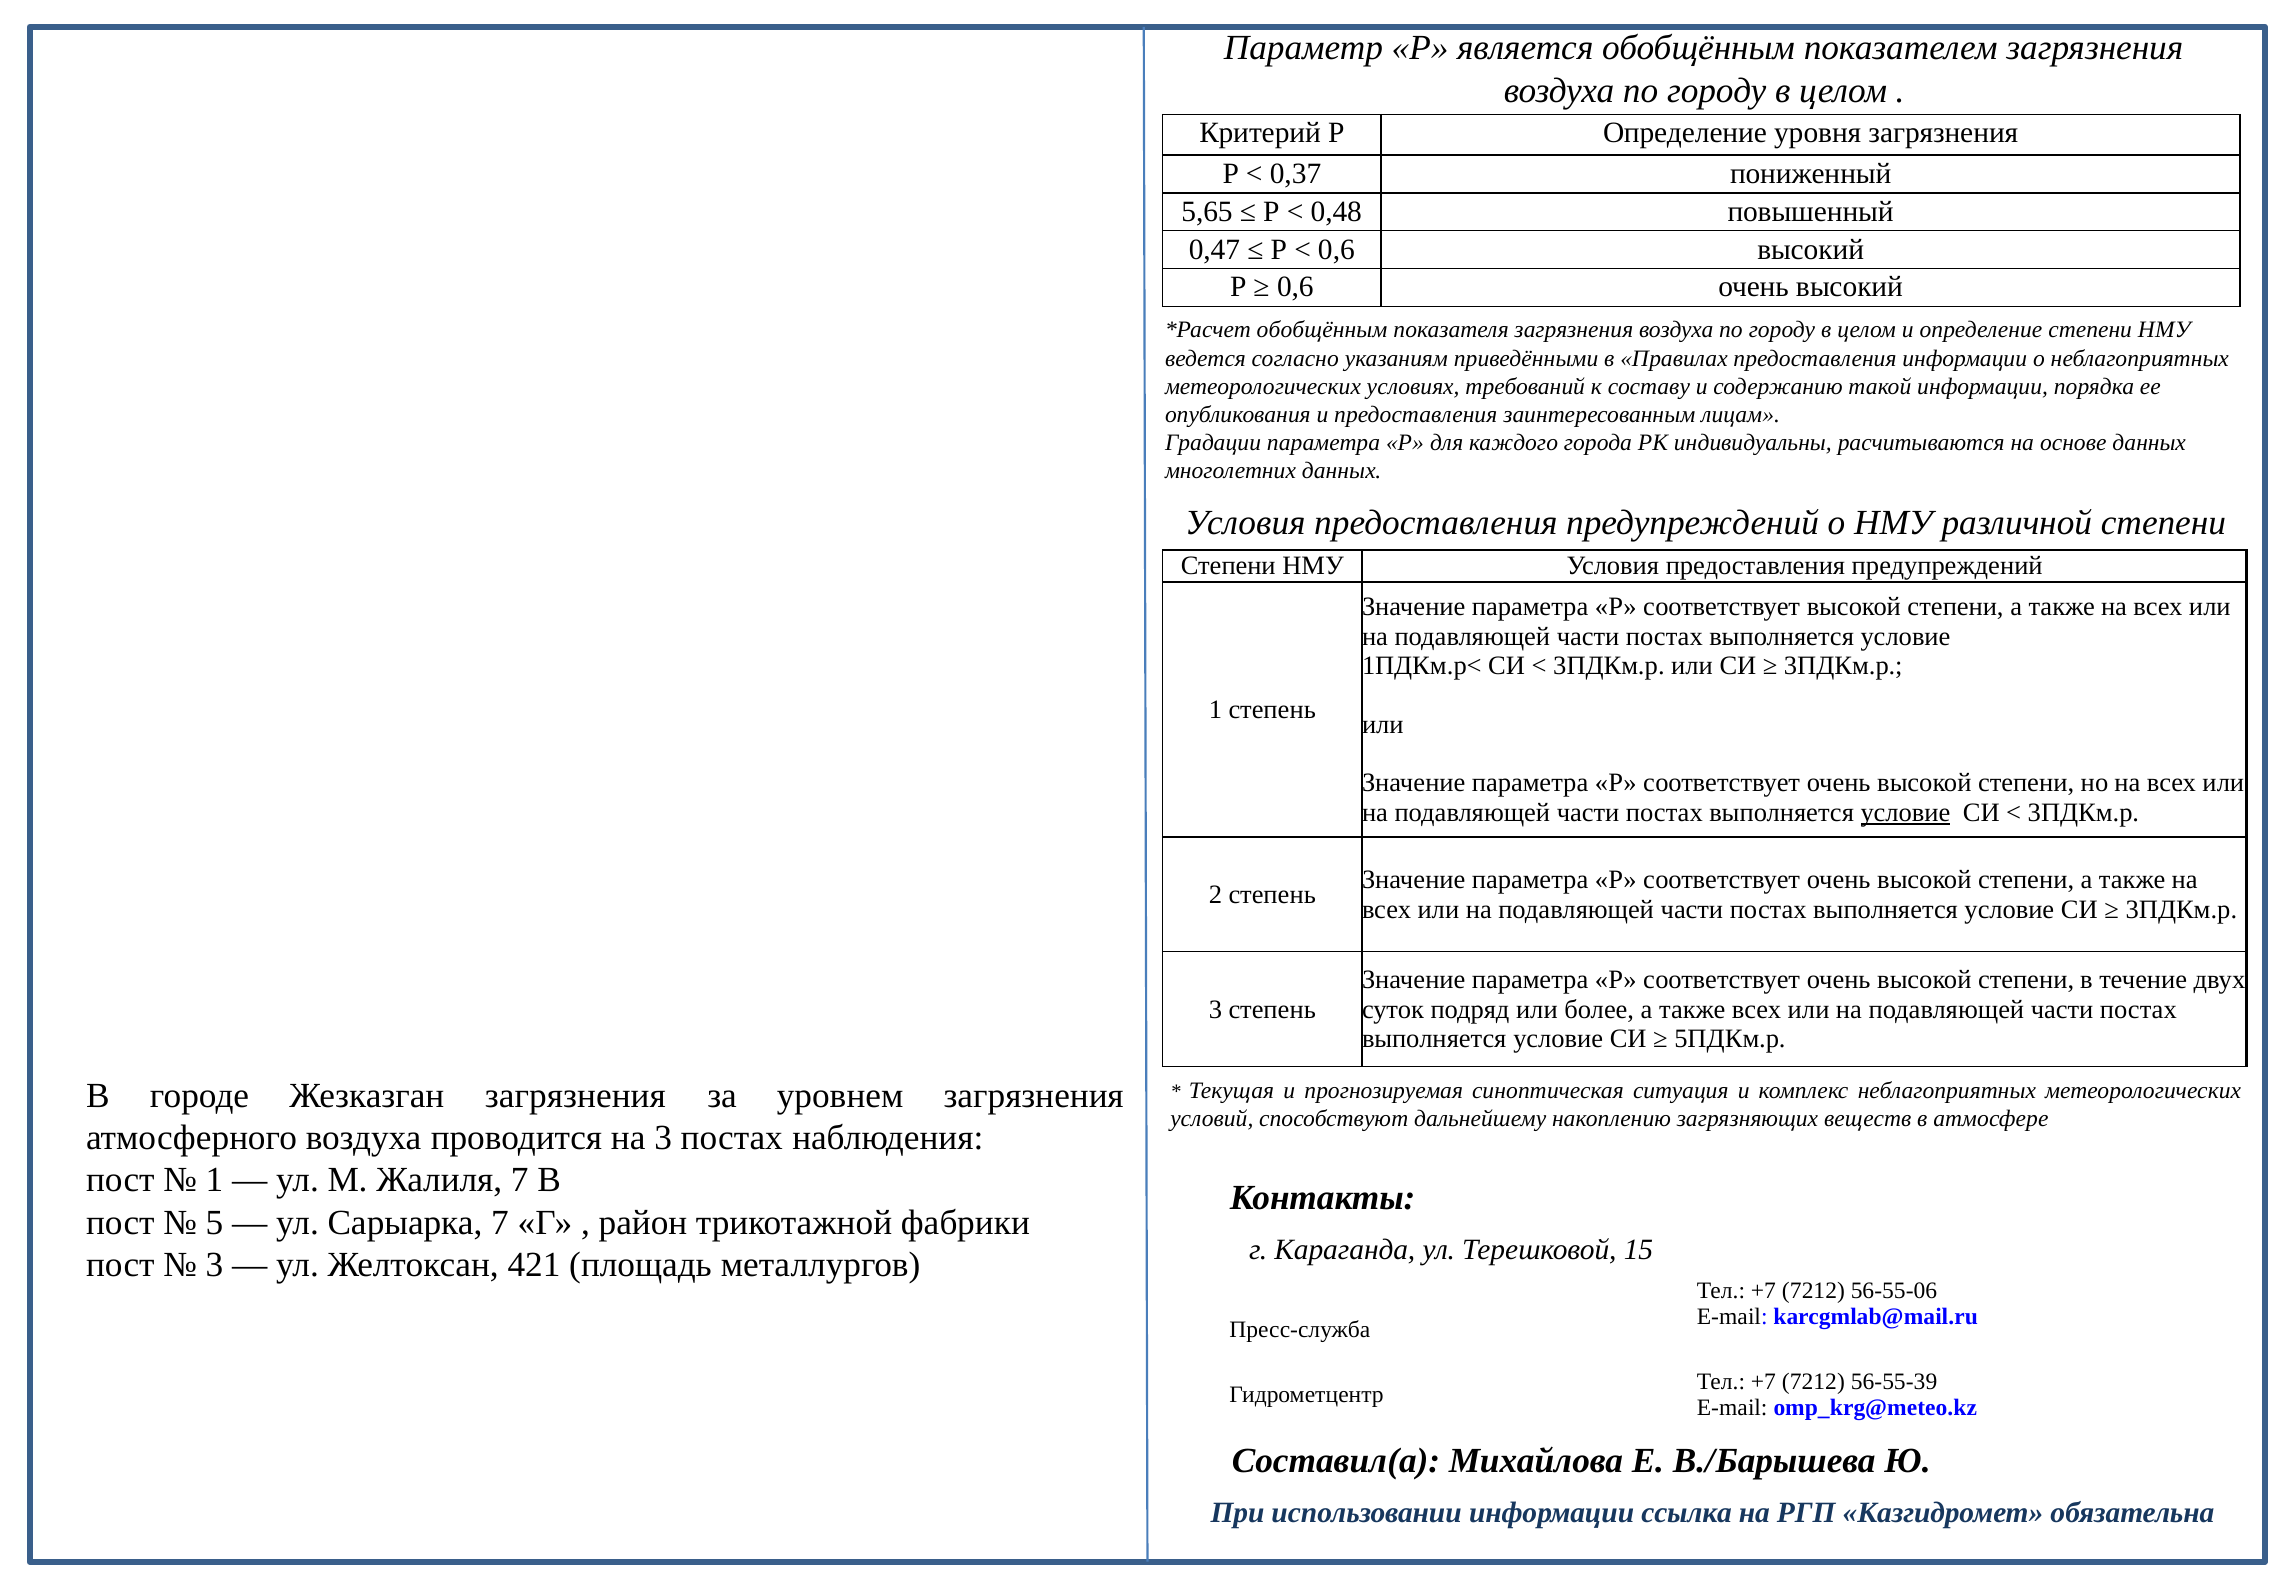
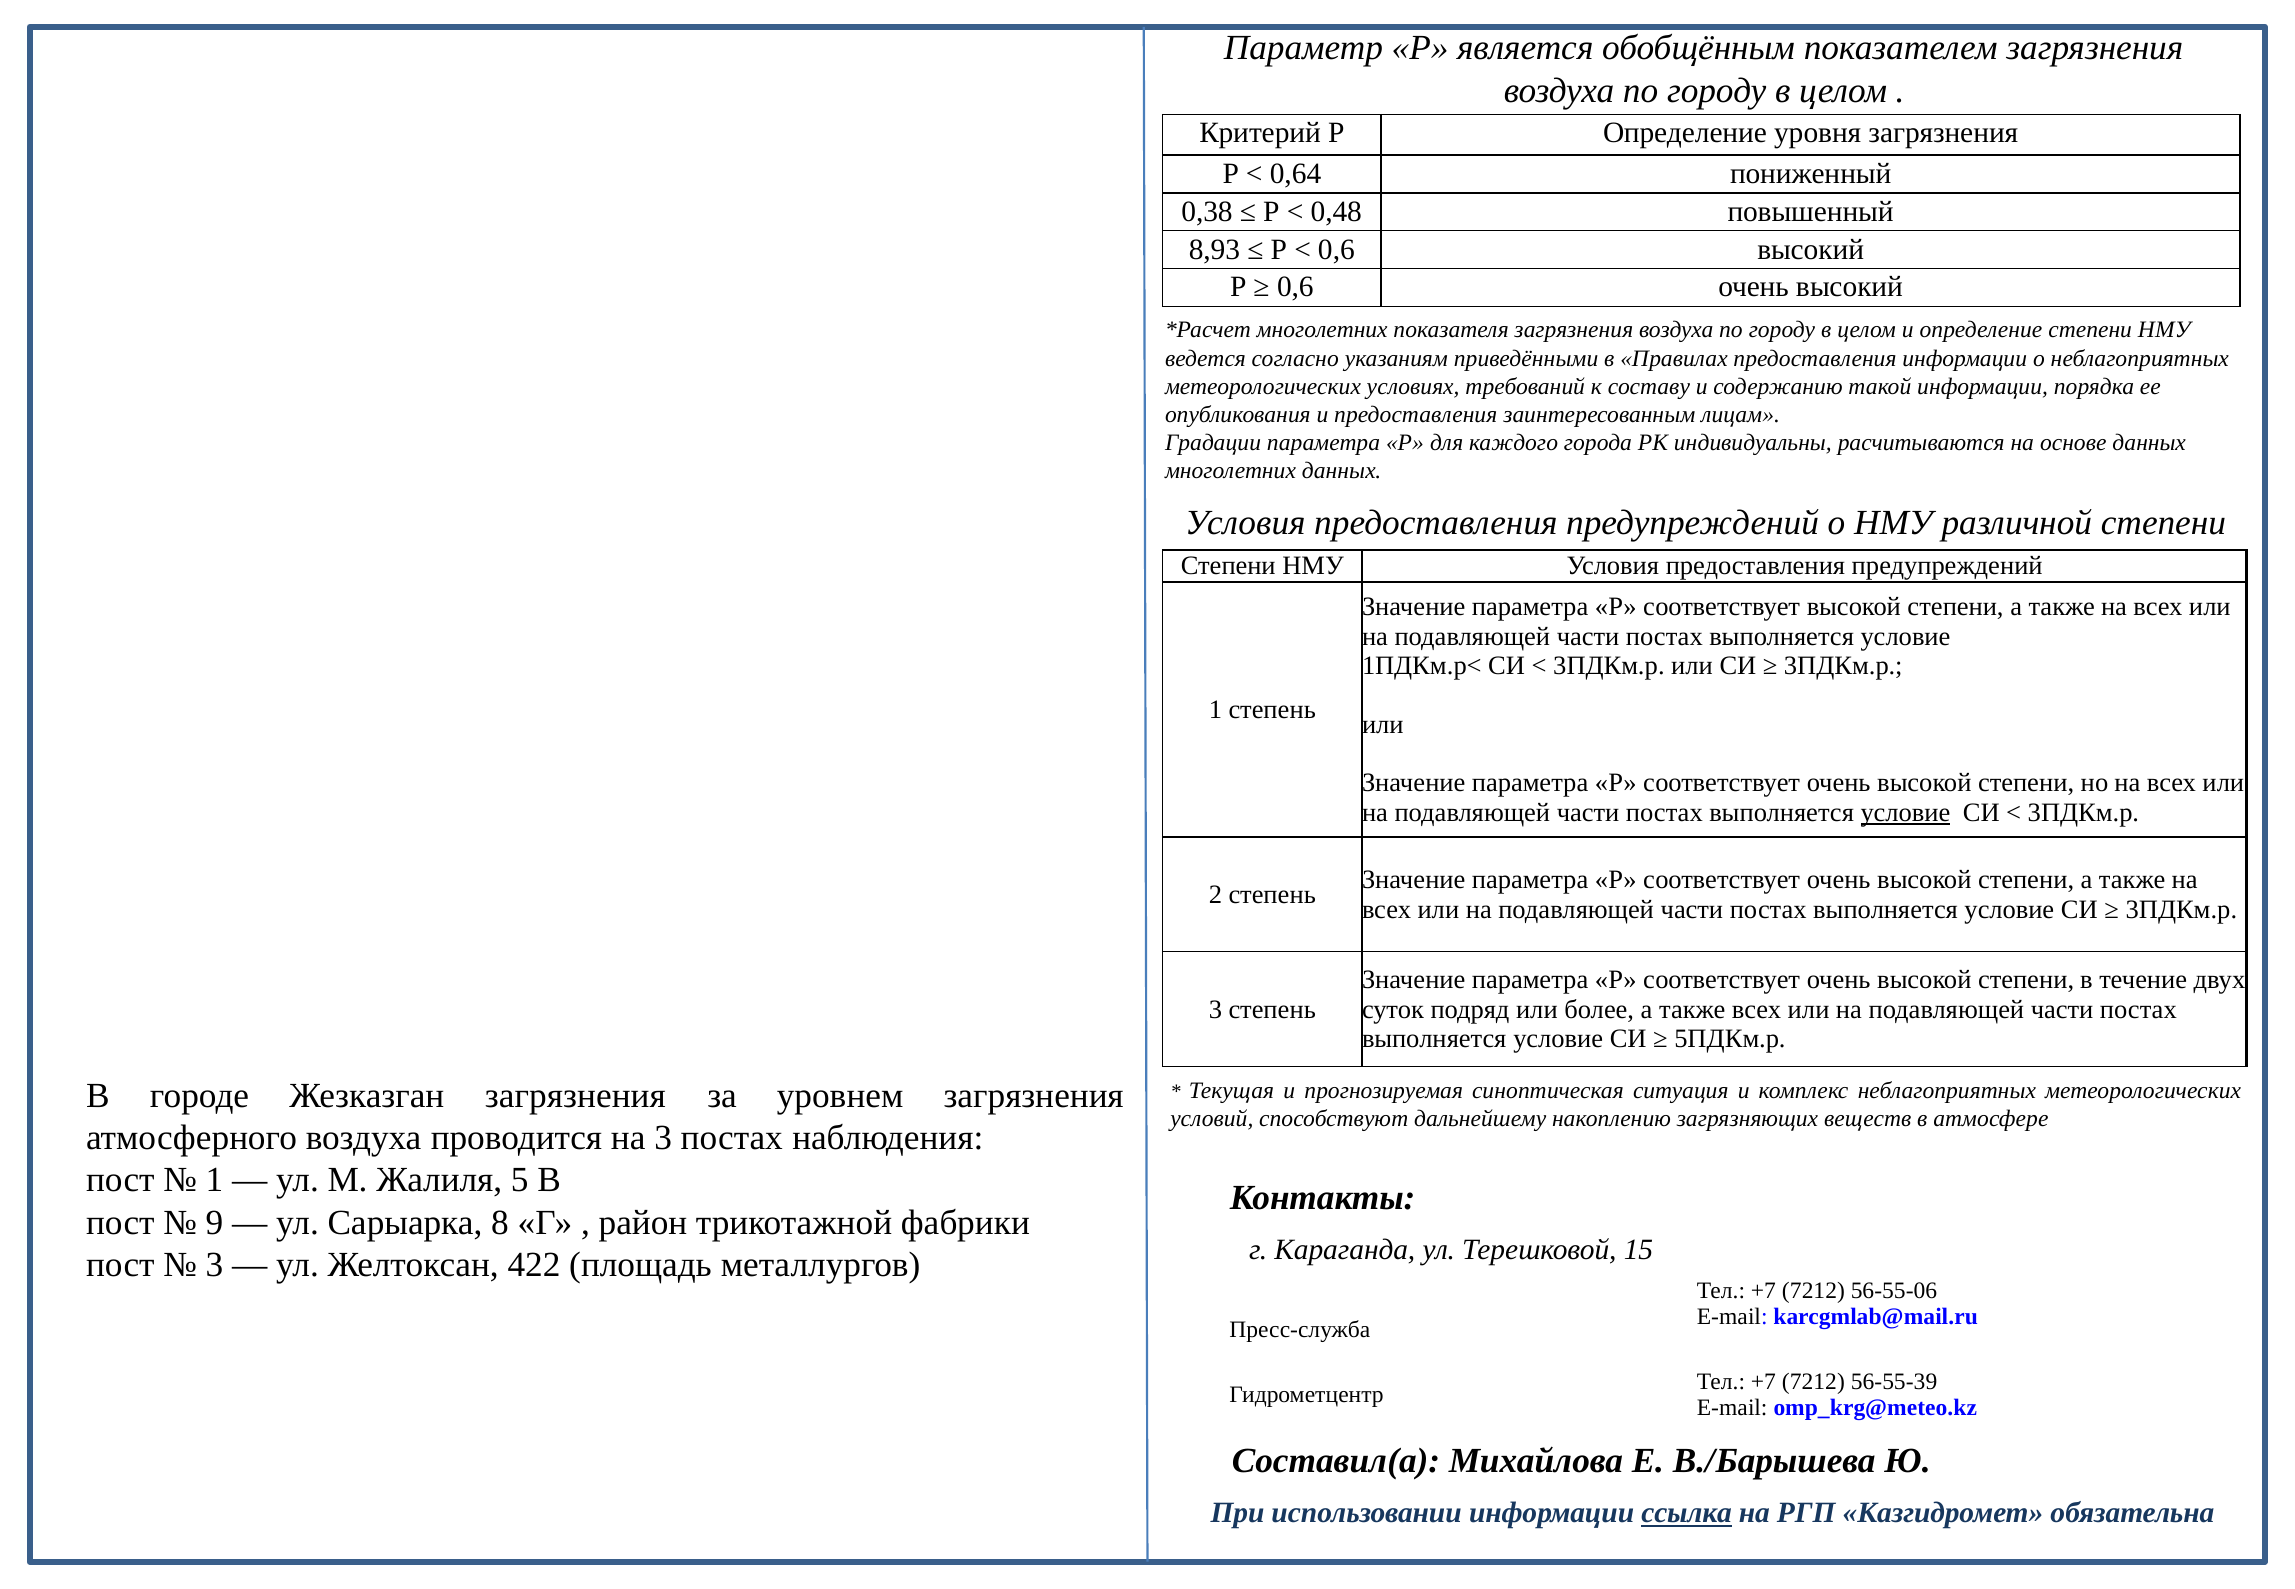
0,37: 0,37 -> 0,64 (1296, 174)
5,65: 5,65 -> 0,38 (1207, 211)
0,47: 0,47 -> 8,93 (1214, 249)
обобщённым: обобщённым -> многолетних (1322, 330)
Жалиля 7: 7 -> 5 (520, 1180)
5: 5 -> 9 (215, 1222)
Сарыарка 7: 7 -> 8 (500, 1222)
421: 421 -> 422 (534, 1265)
ссылка underline: none -> present (1687, 1513)
